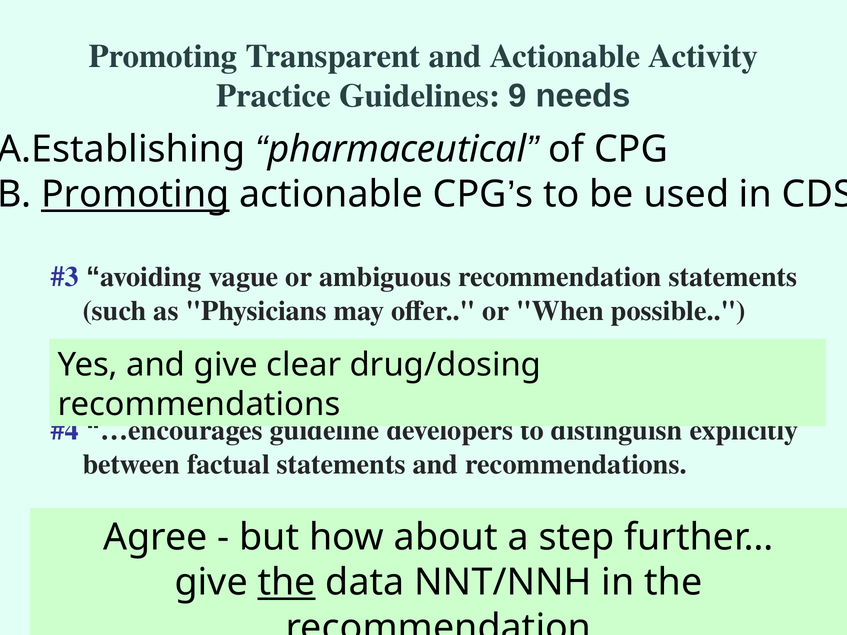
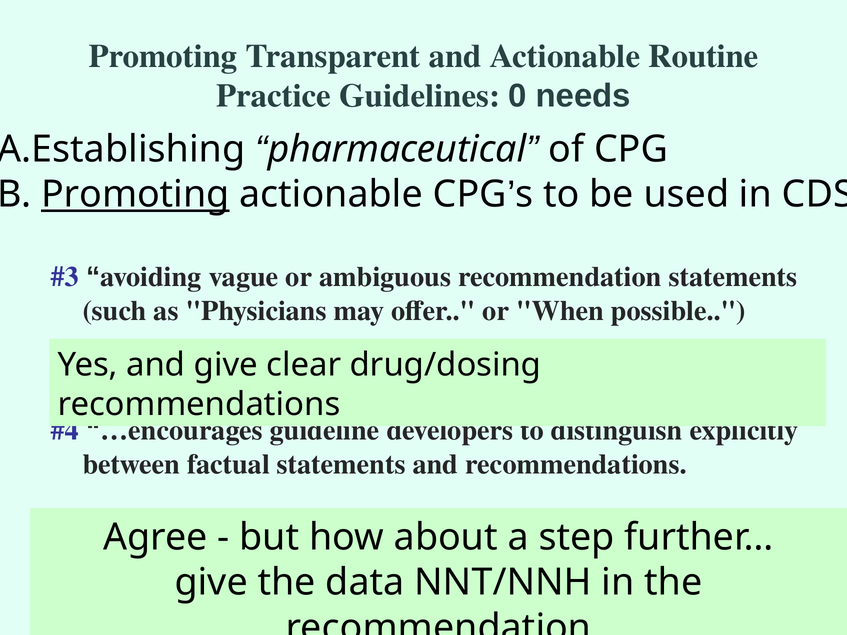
Activity: Activity -> Routine (703, 57)
9: 9 -> 0 (518, 96)
the underline: present -> none (287, 583)
